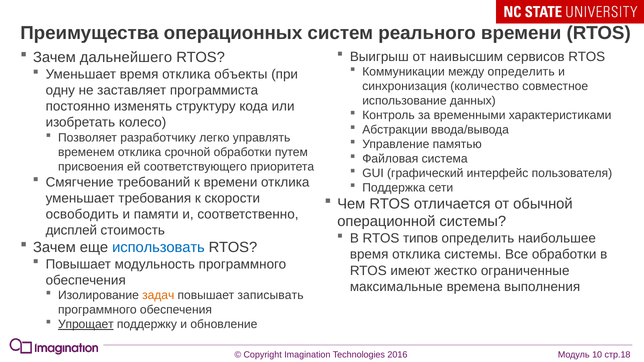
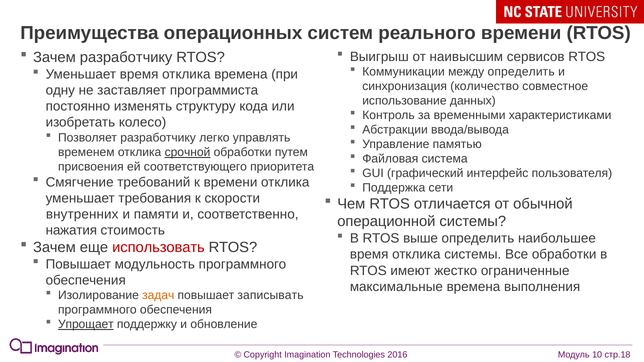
Зачем дальнейшего: дальнейшего -> разработчику (126, 58)
отклика объекты: объекты -> времена (241, 74)
срочной underline: none -> present (187, 152)
освободить: освободить -> внутренних (82, 214)
дисплей: дисплей -> нажатия (71, 231)
типов: типов -> выше (421, 239)
использовать colour: blue -> red (158, 248)
